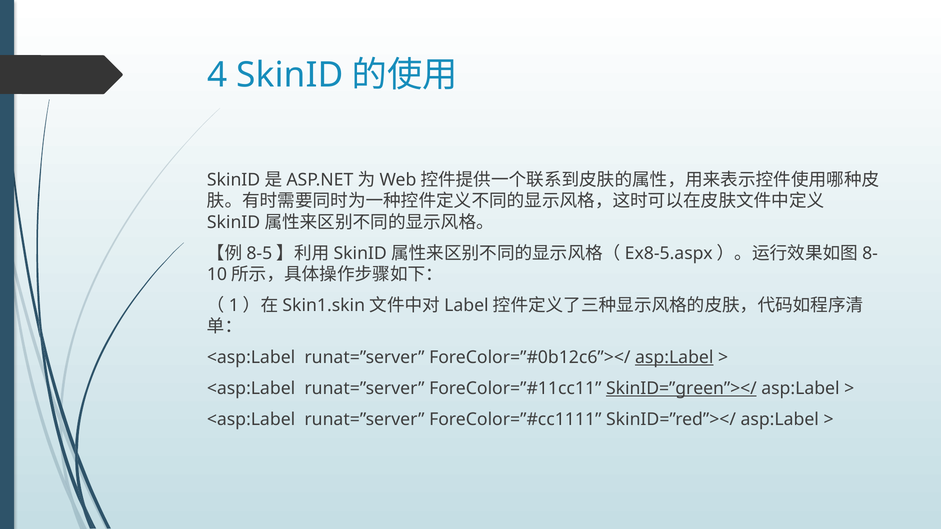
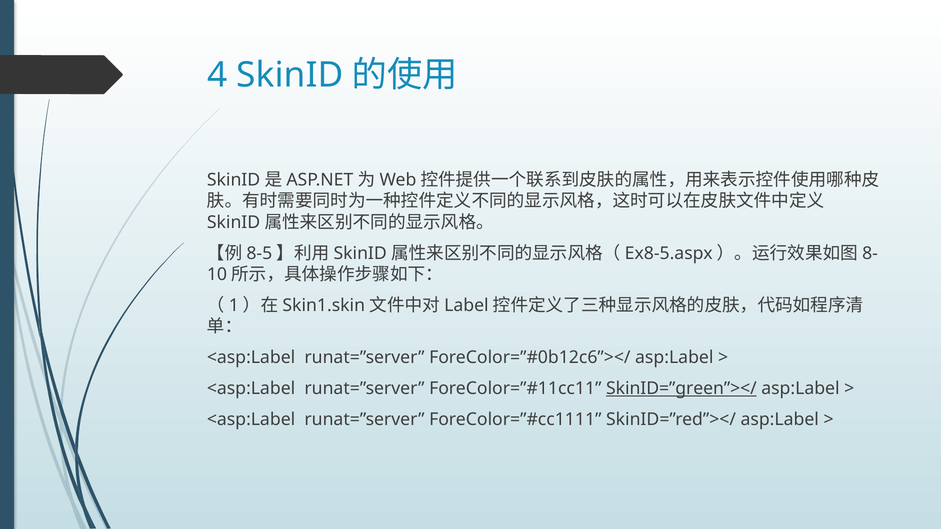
asp:Label underline: present -> none (674, 358)
